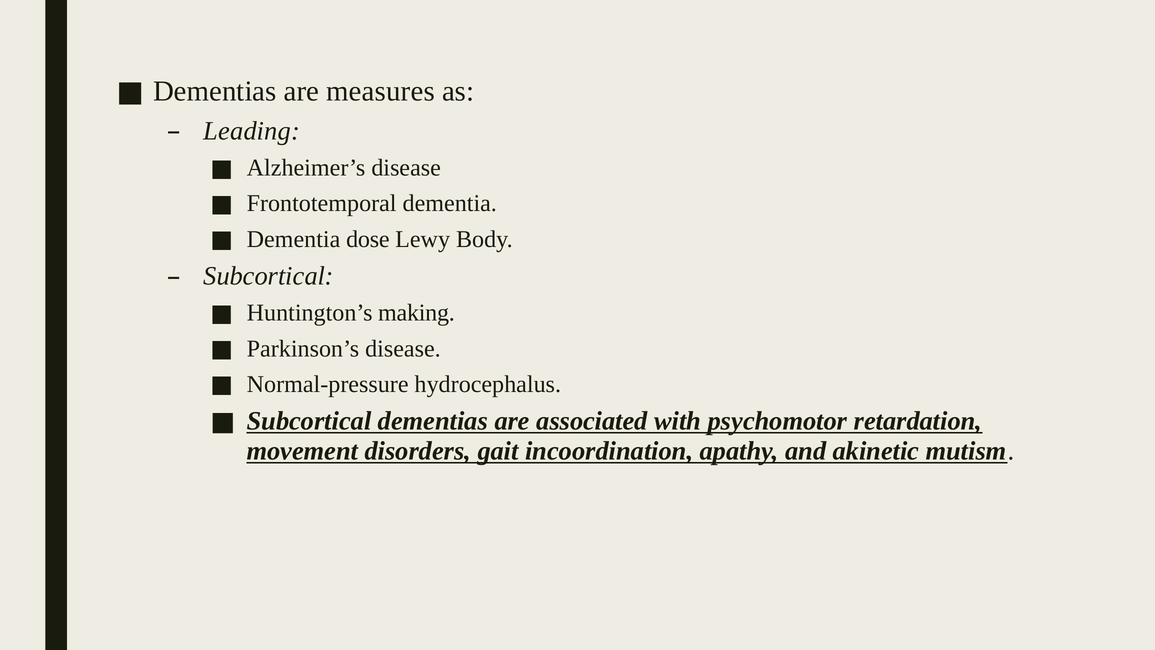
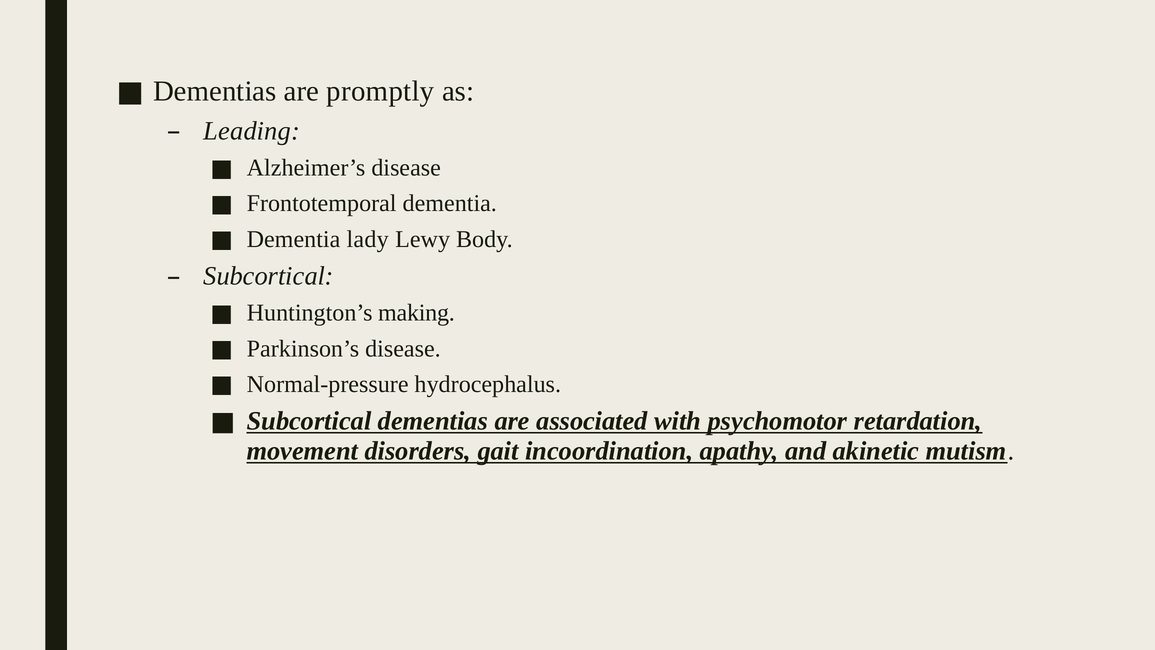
measures: measures -> promptly (380, 91)
dose: dose -> lady (368, 239)
